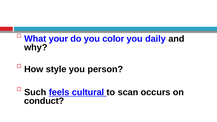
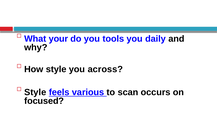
color: color -> tools (113, 39)
person: person -> across (105, 69)
Such: Such -> Style (35, 92)
cultural: cultural -> various (88, 92)
conduct: conduct -> focused (44, 101)
